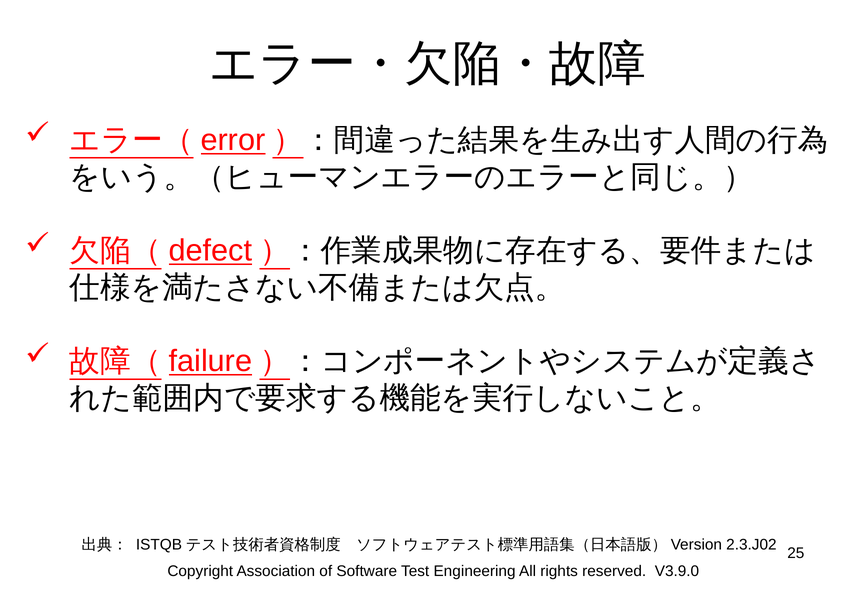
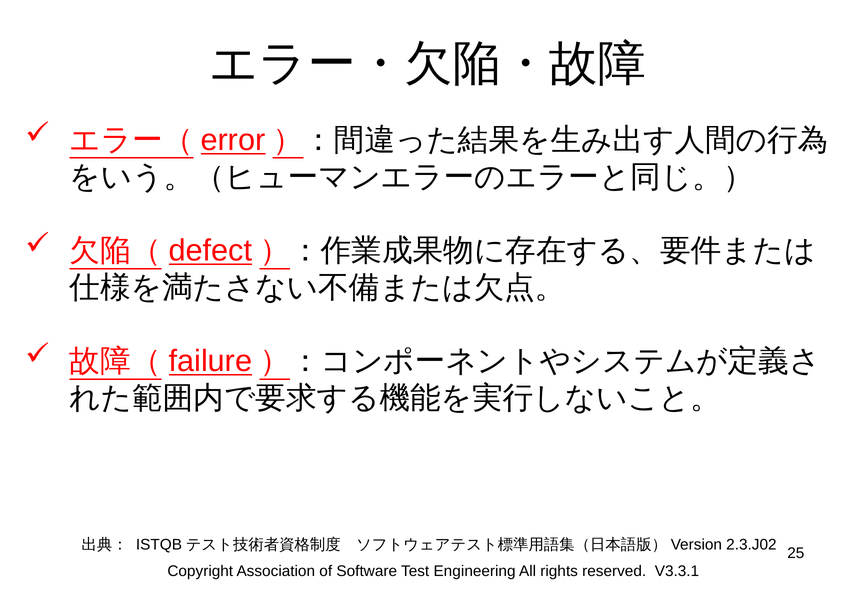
V3.9.0: V3.9.0 -> V3.3.1 (677, 571)
